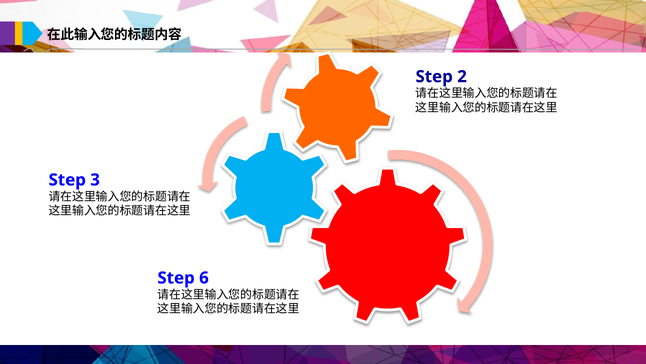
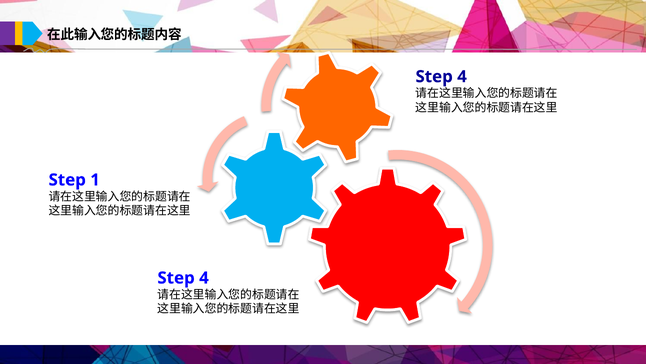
2: 2 -> 4 (462, 77)
3: 3 -> 1 (95, 180)
6: 6 -> 4 (204, 278)
